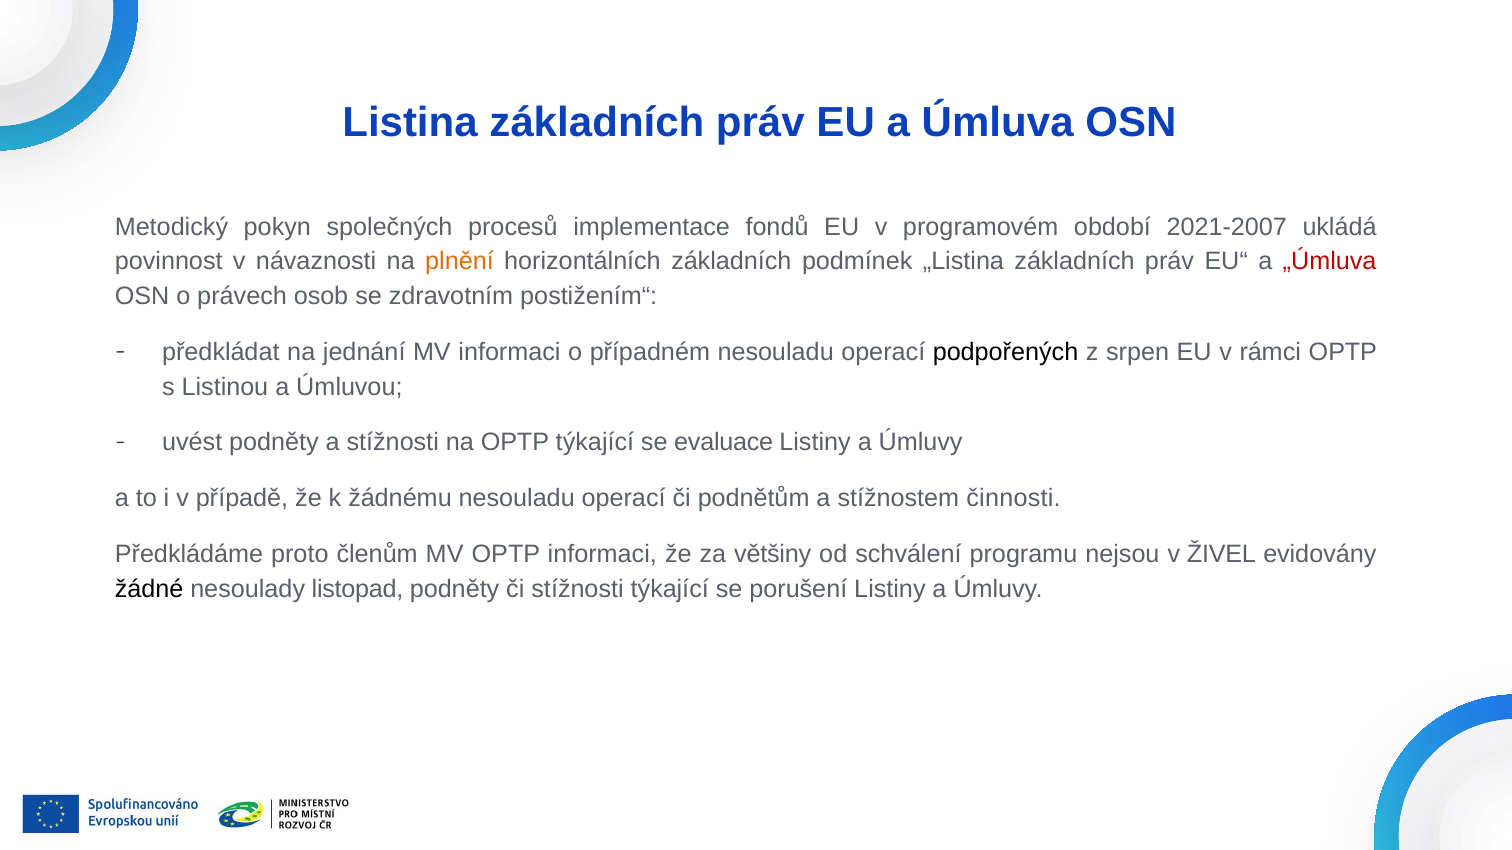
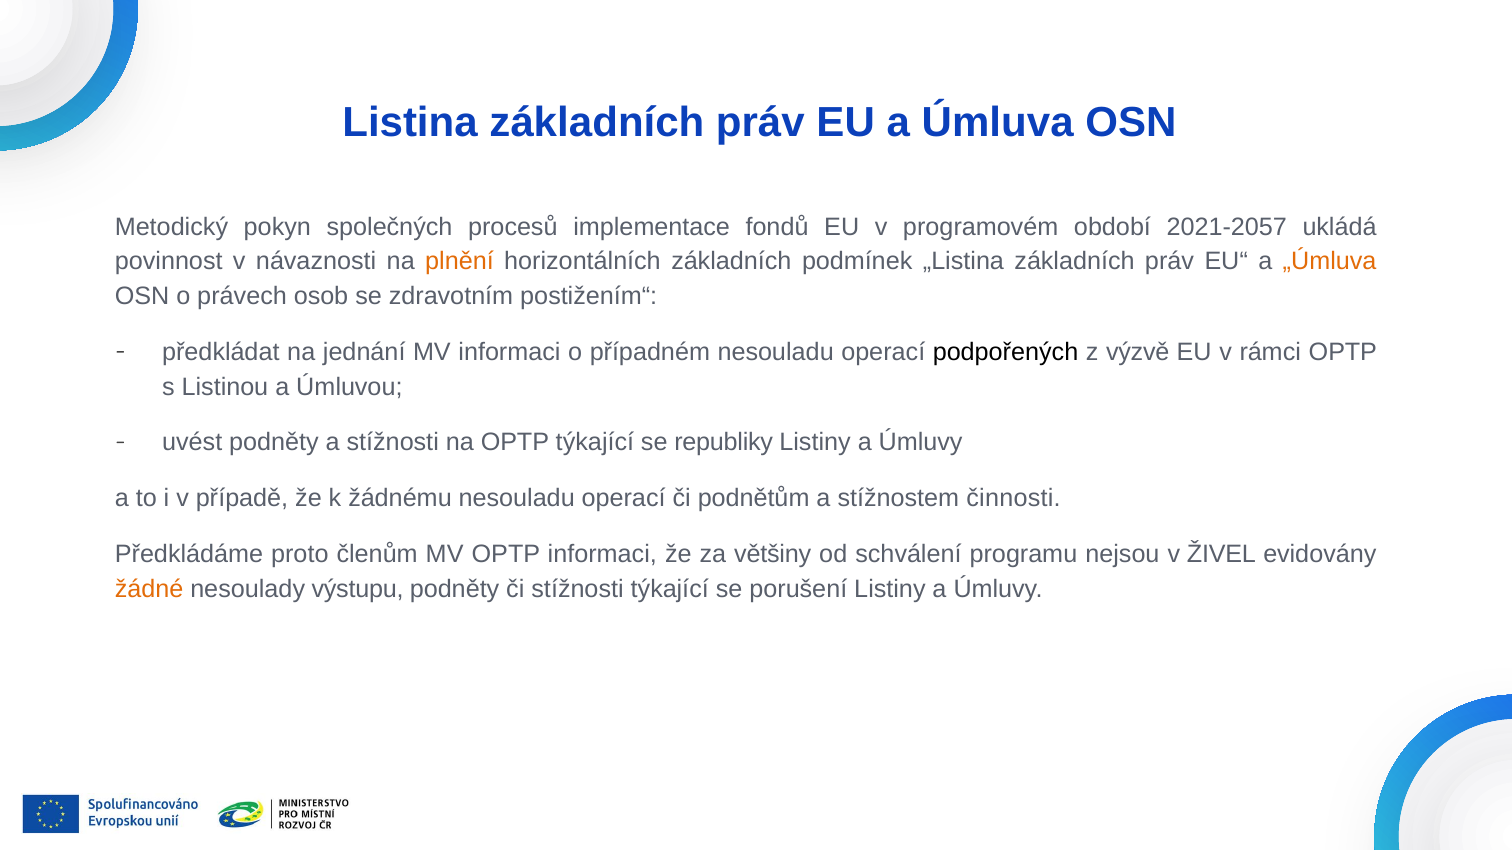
2021-2007: 2021-2007 -> 2021-2057 (1227, 227)
„Úmluva colour: red -> orange (1330, 262)
srpen: srpen -> výzvě (1138, 352)
evaluace: evaluace -> republiky (724, 443)
žádné colour: black -> orange (149, 589)
listopad: listopad -> výstupu (358, 589)
